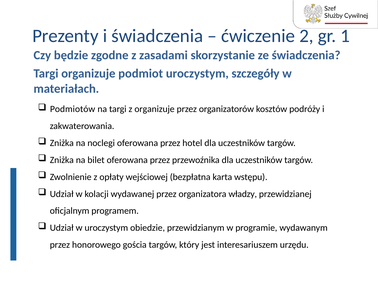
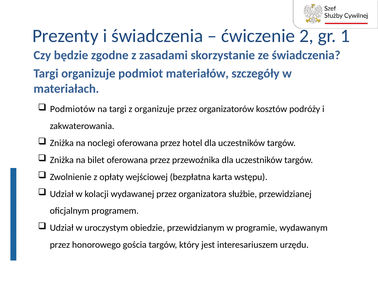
podmiot uroczystym: uroczystym -> materiałów (197, 74)
władzy: władzy -> służbie (243, 194)
